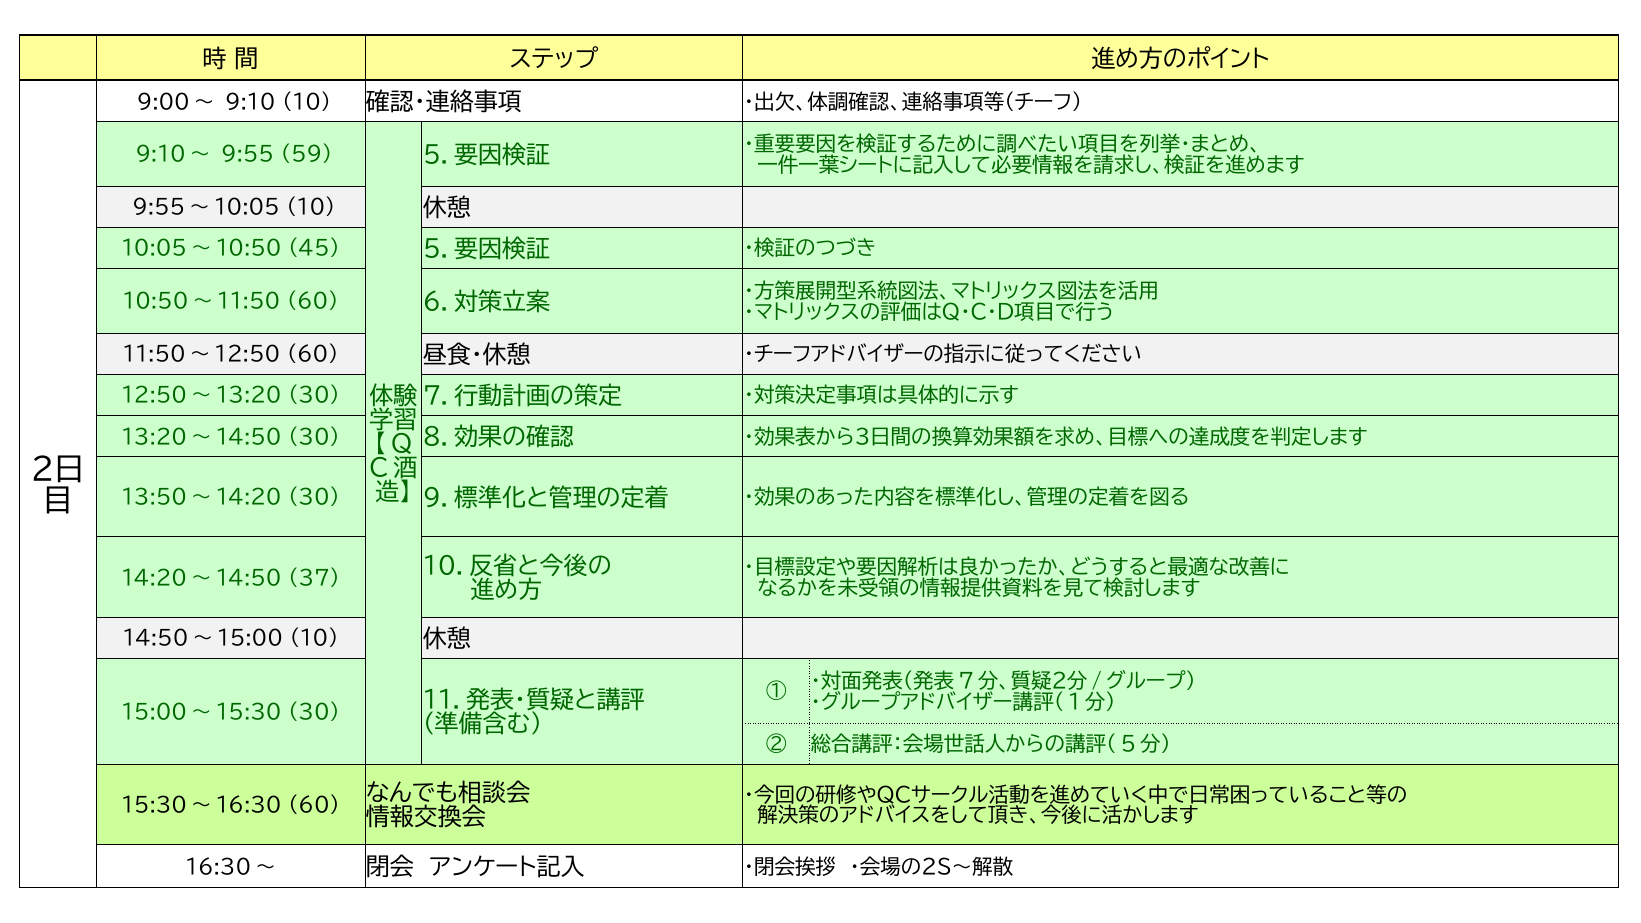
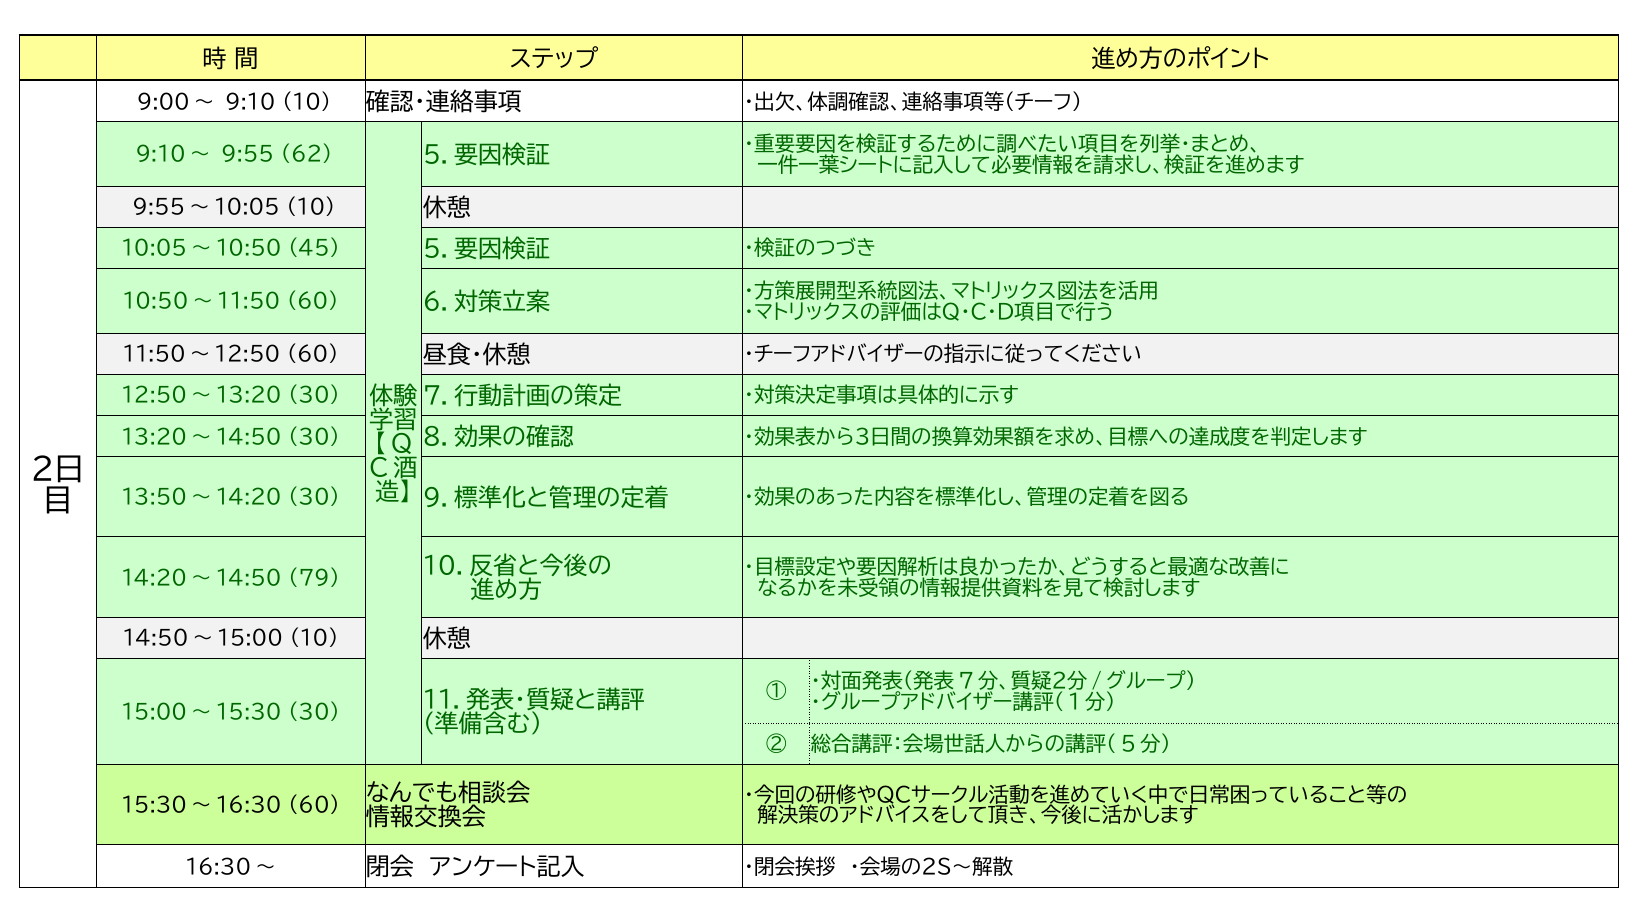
59: 59 -> 62 (307, 155)
37: 37 -> 79 (314, 578)
